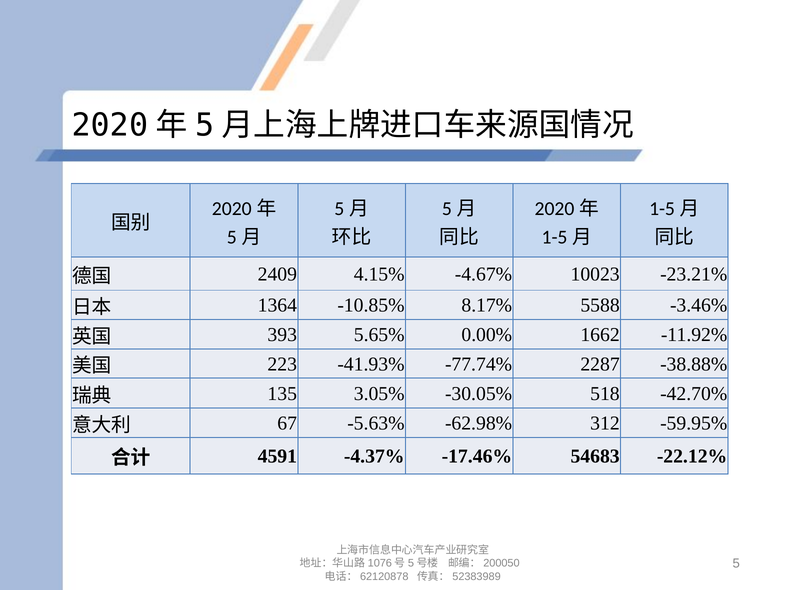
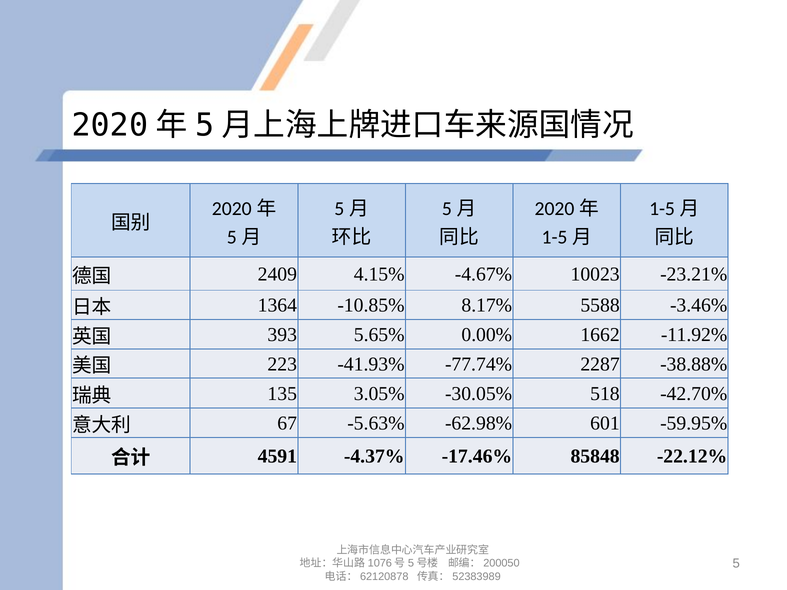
312: 312 -> 601 (605, 424)
54683: 54683 -> 85848 (595, 456)
